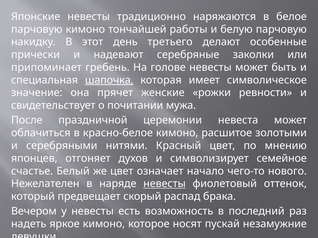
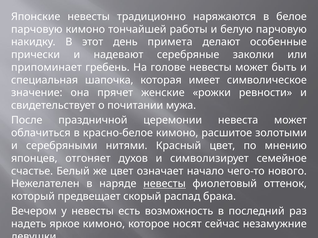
третьего: третьего -> примета (170, 42)
шапочка underline: present -> none (109, 80)
пускай: пускай -> сейчас (222, 224)
